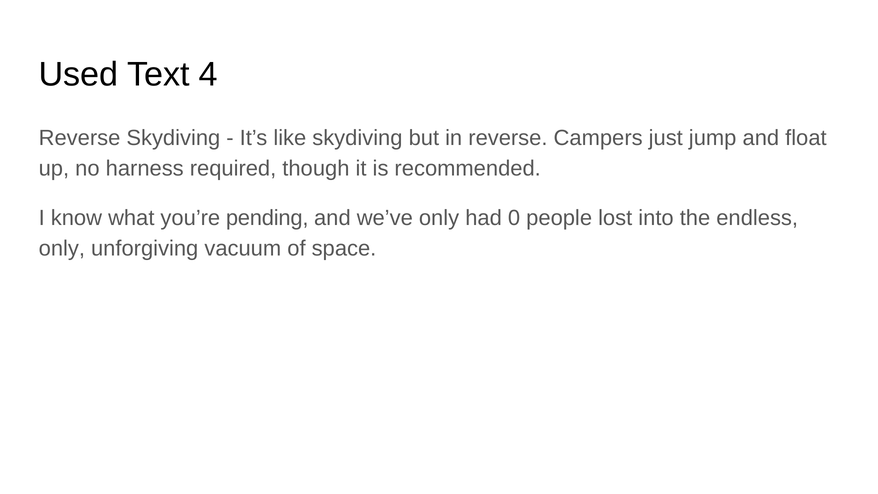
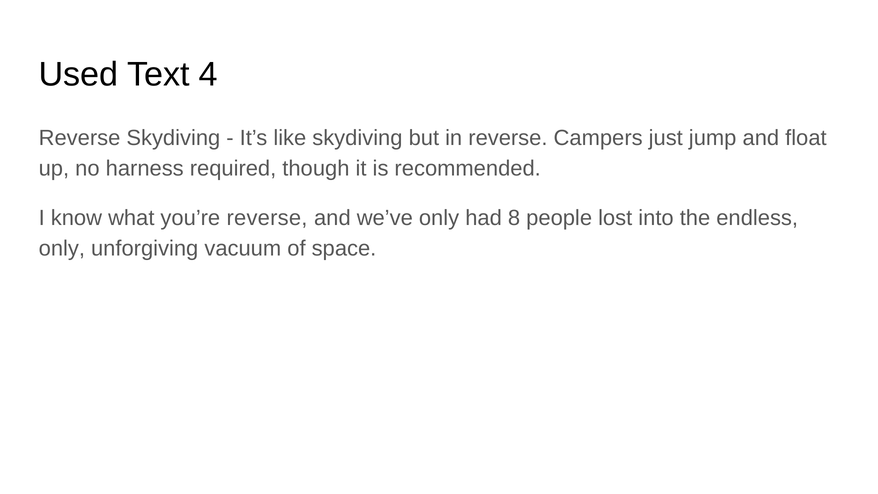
you’re pending: pending -> reverse (267, 218)
0: 0 -> 8 (514, 218)
